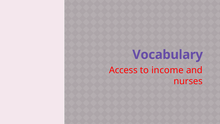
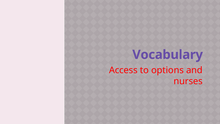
income: income -> options (167, 70)
